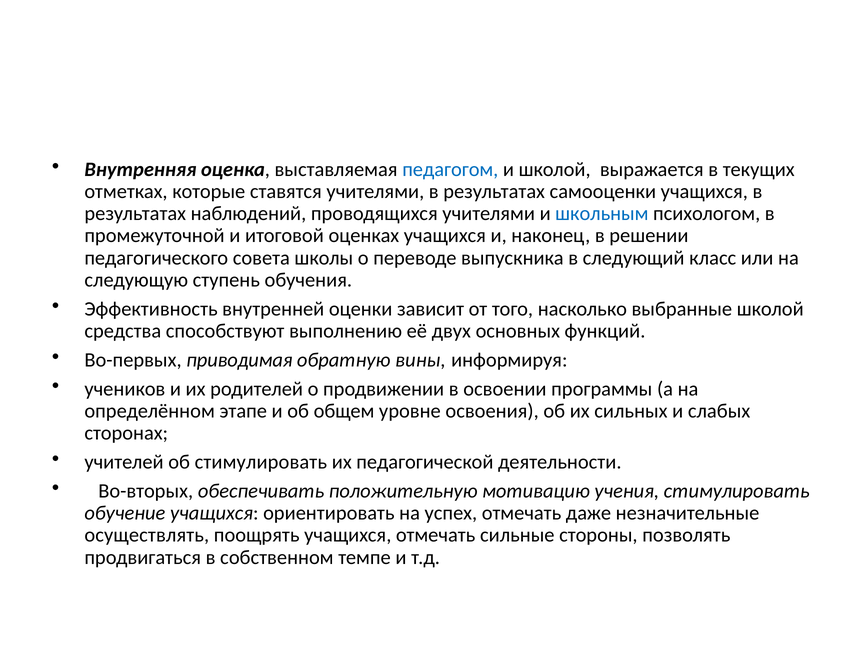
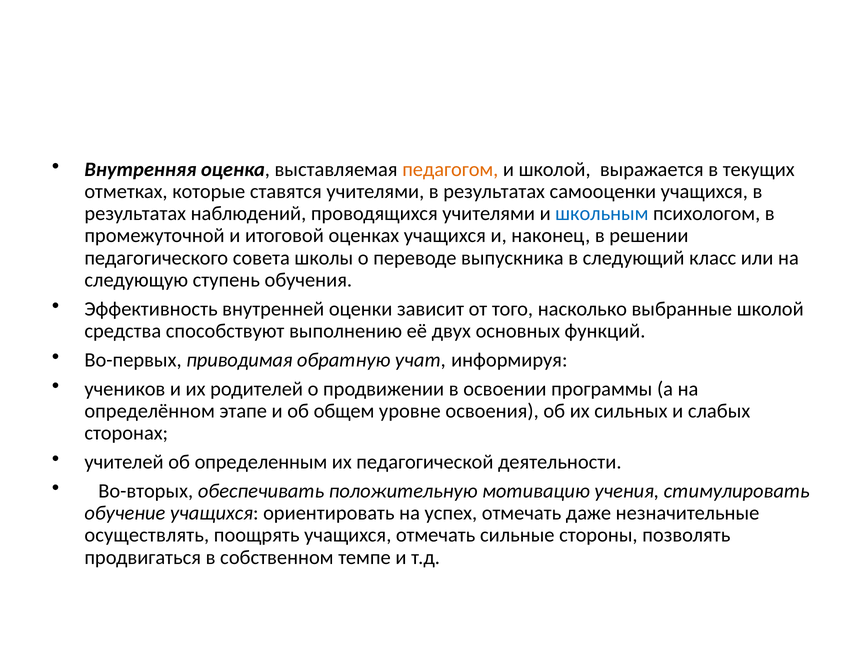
педагогом colour: blue -> orange (450, 170)
вины: вины -> учат (420, 360)
об стимулировать: стимулировать -> определенным (261, 462)
